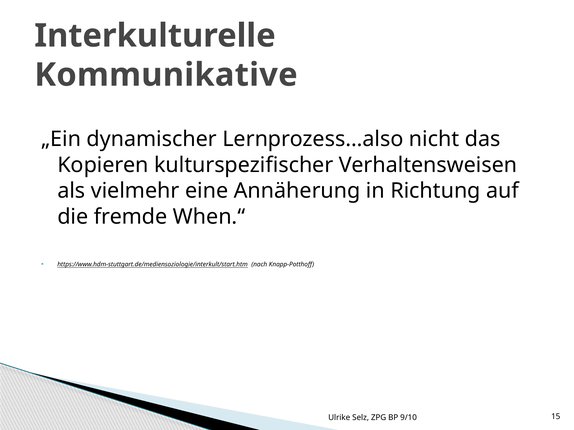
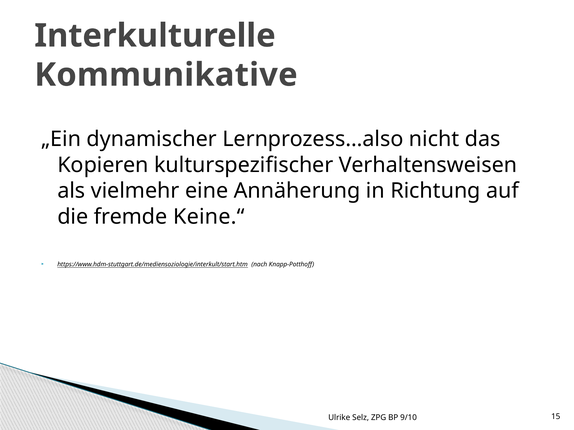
When.“: When.“ -> Keine.“ (209, 217)
